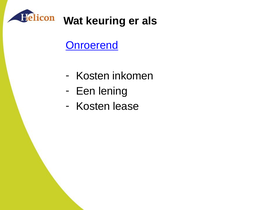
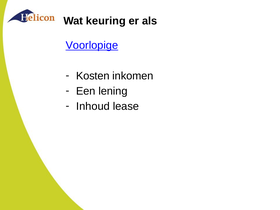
Onroerend: Onroerend -> Voorlopige (92, 45)
Kosten: Kosten -> Inhoud (93, 106)
